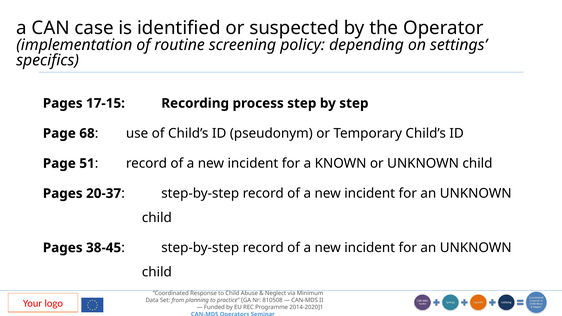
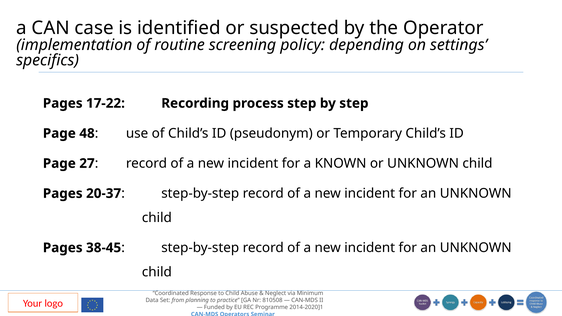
17-15: 17-15 -> 17-22 (105, 103)
68: 68 -> 48 (87, 133)
51: 51 -> 27 (87, 163)
